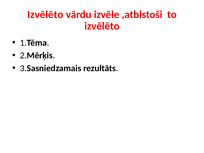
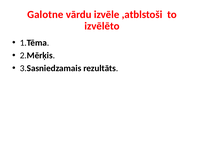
Izvēlēto: Izvēlēto -> Galotne (45, 14)
